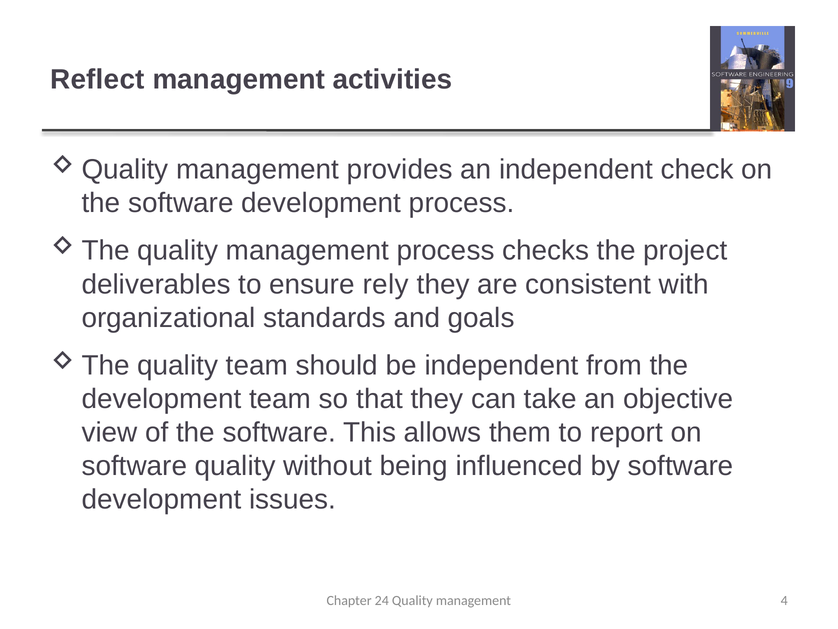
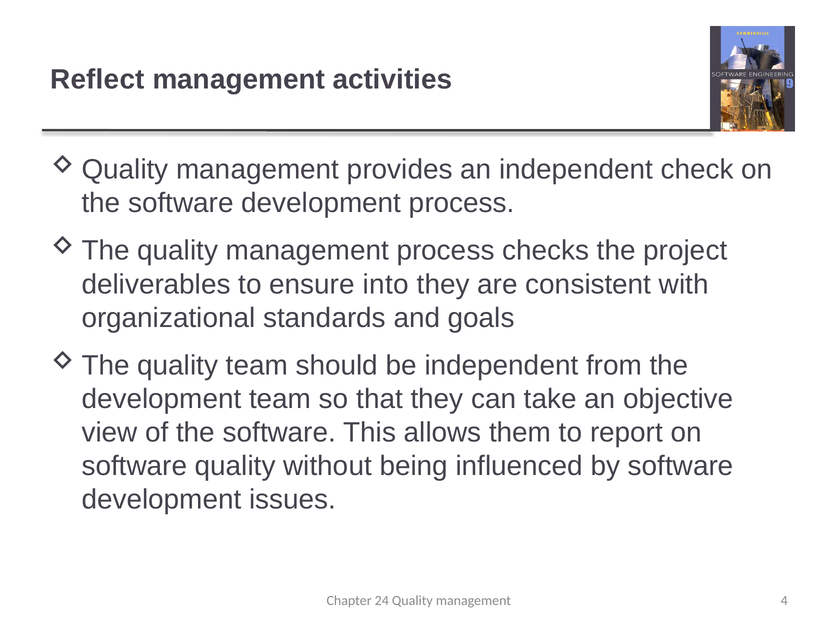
rely: rely -> into (386, 284)
